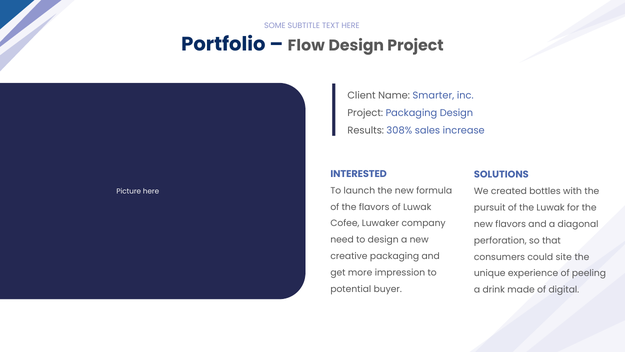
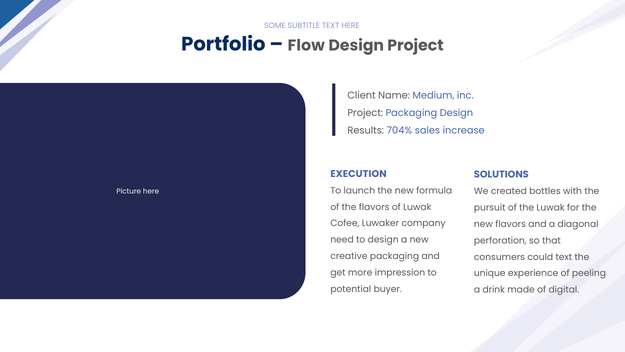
Smarter: Smarter -> Medium (433, 95)
308%: 308% -> 704% (399, 130)
INTERESTED: INTERESTED -> EXECUTION (359, 174)
could site: site -> text (564, 257)
